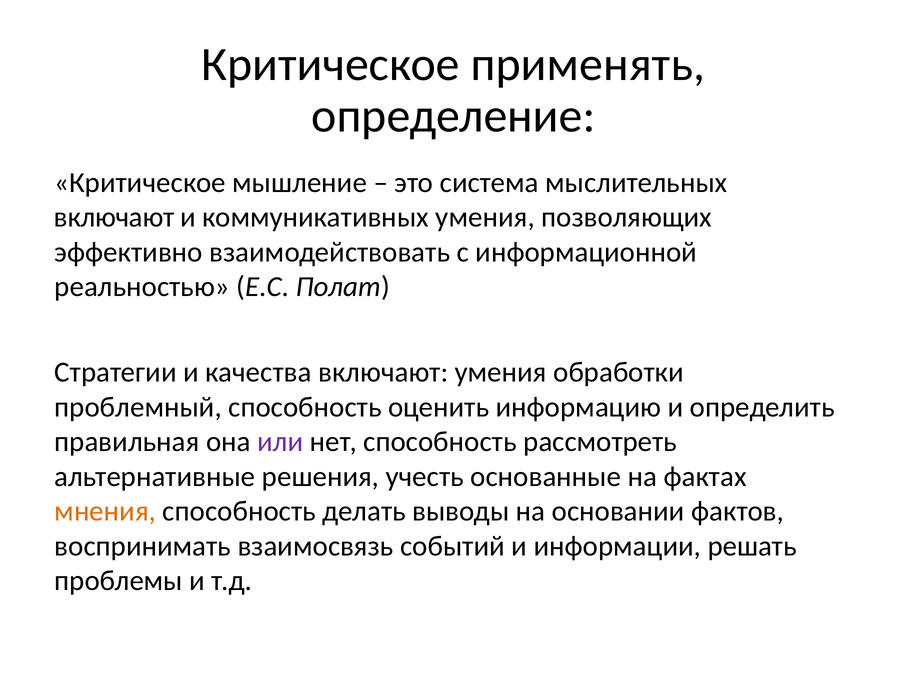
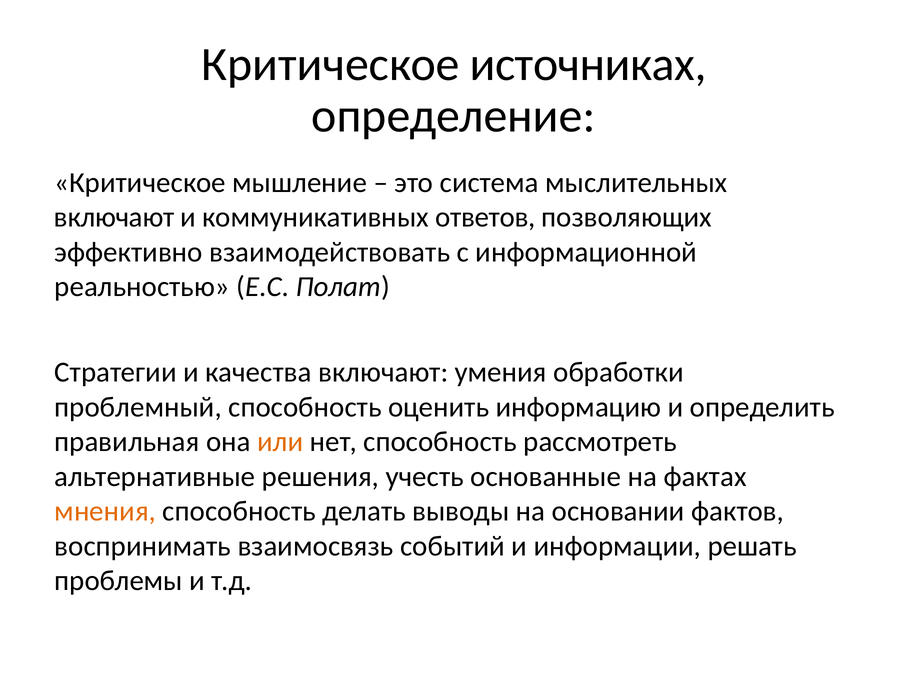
применять: применять -> источниках (588, 64)
коммуникативных умения: умения -> ответов (485, 217)
или colour: purple -> orange (280, 442)
